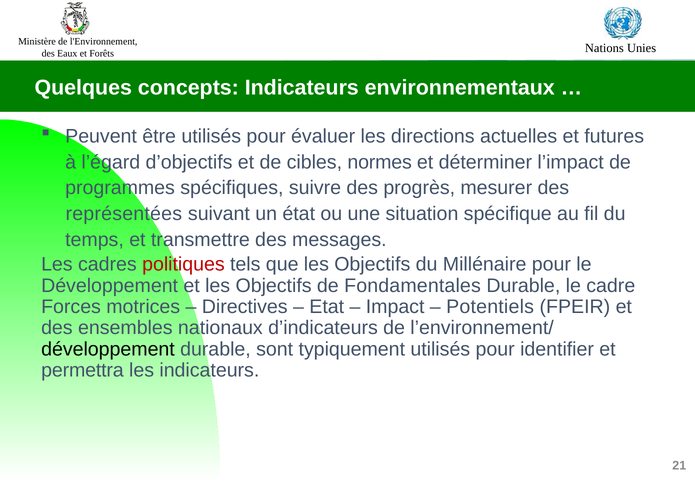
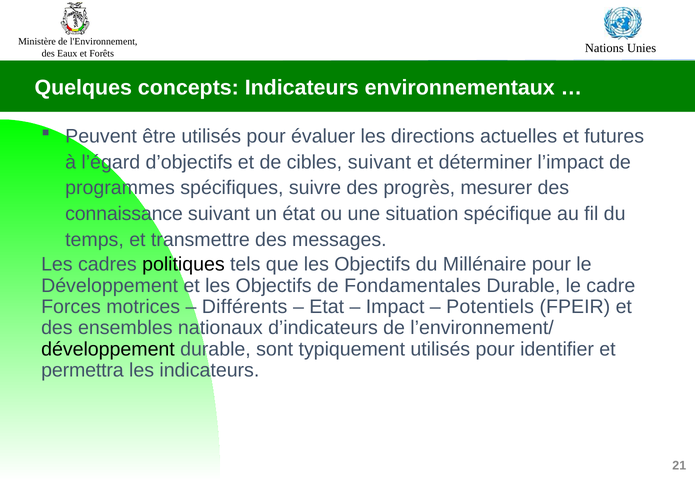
cibles normes: normes -> suivant (379, 162)
représentées: représentées -> connaissance (124, 214)
politiques colour: red -> black (183, 265)
Directives: Directives -> Différents (245, 307)
